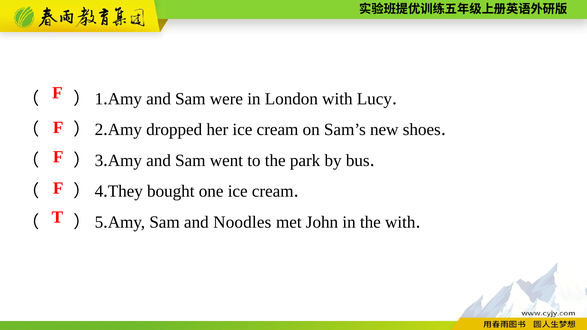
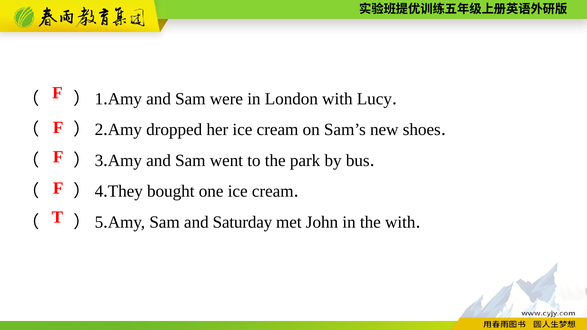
Noodles: Noodles -> Saturday (242, 222)
